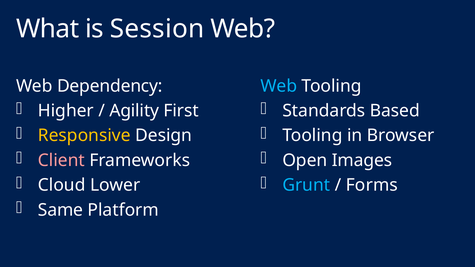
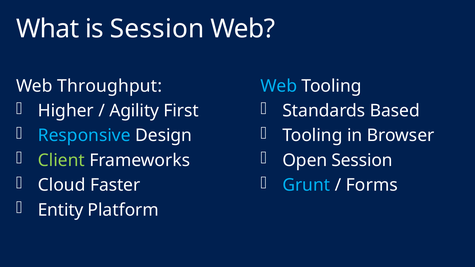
Dependency: Dependency -> Throughput (110, 86)
Responsive colour: yellow -> light blue (84, 136)
Client colour: pink -> light green (61, 160)
Open Images: Images -> Session (362, 160)
Lower: Lower -> Faster (115, 185)
Same: Same -> Entity (61, 210)
